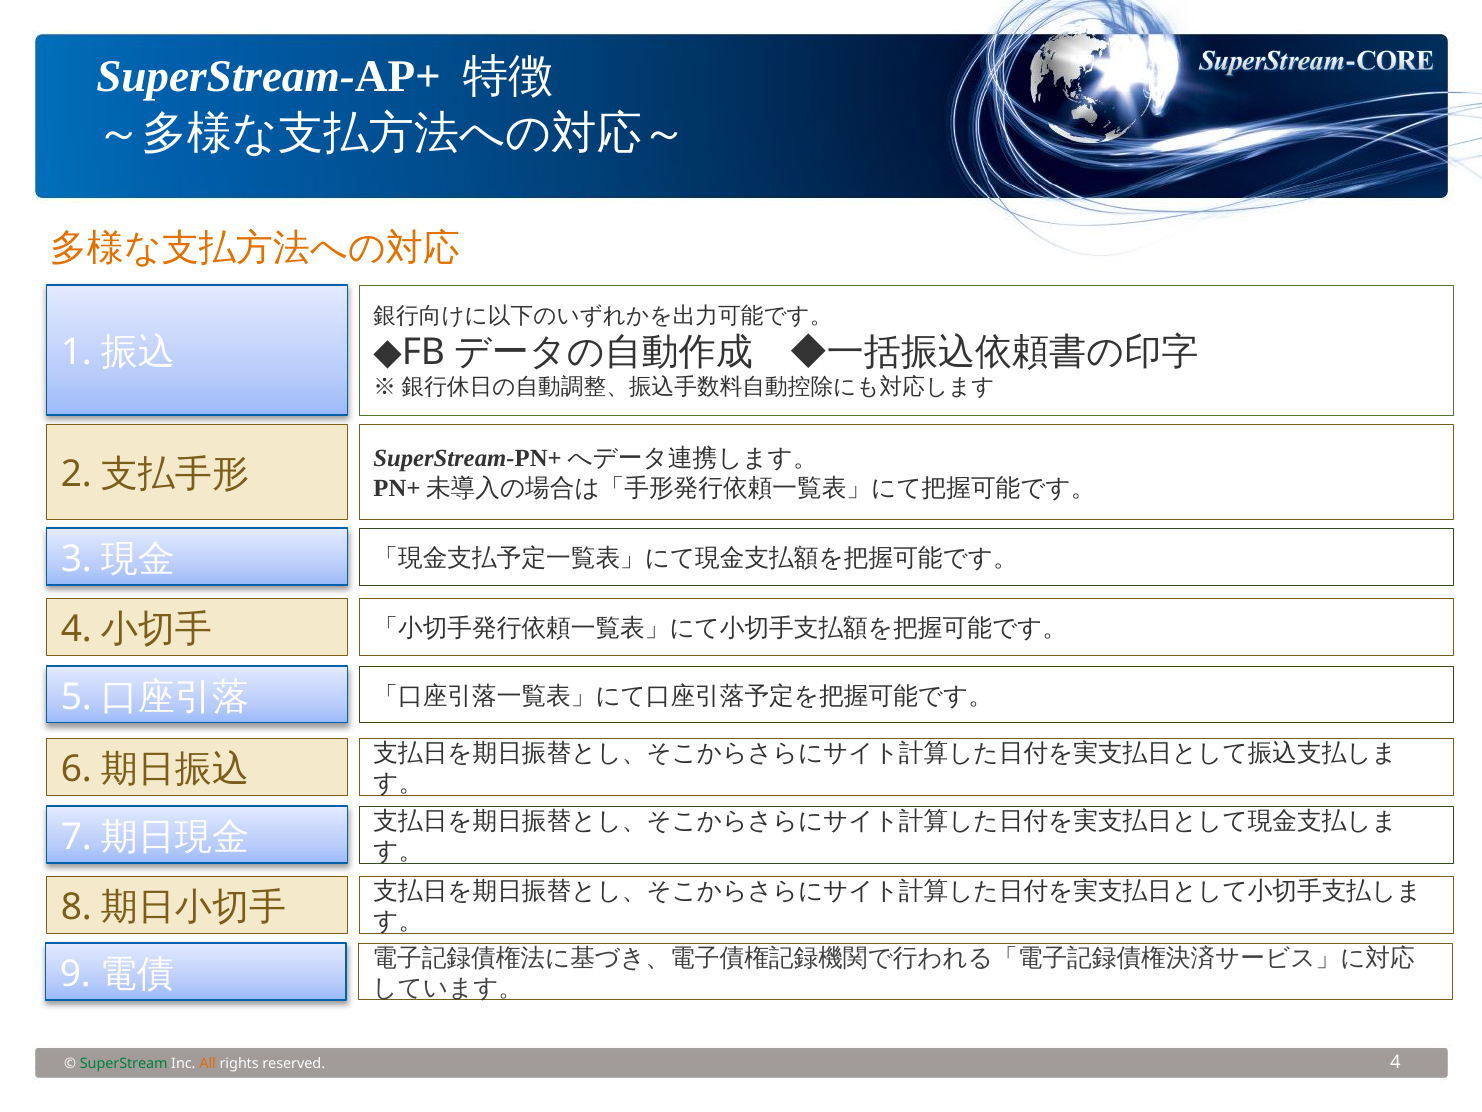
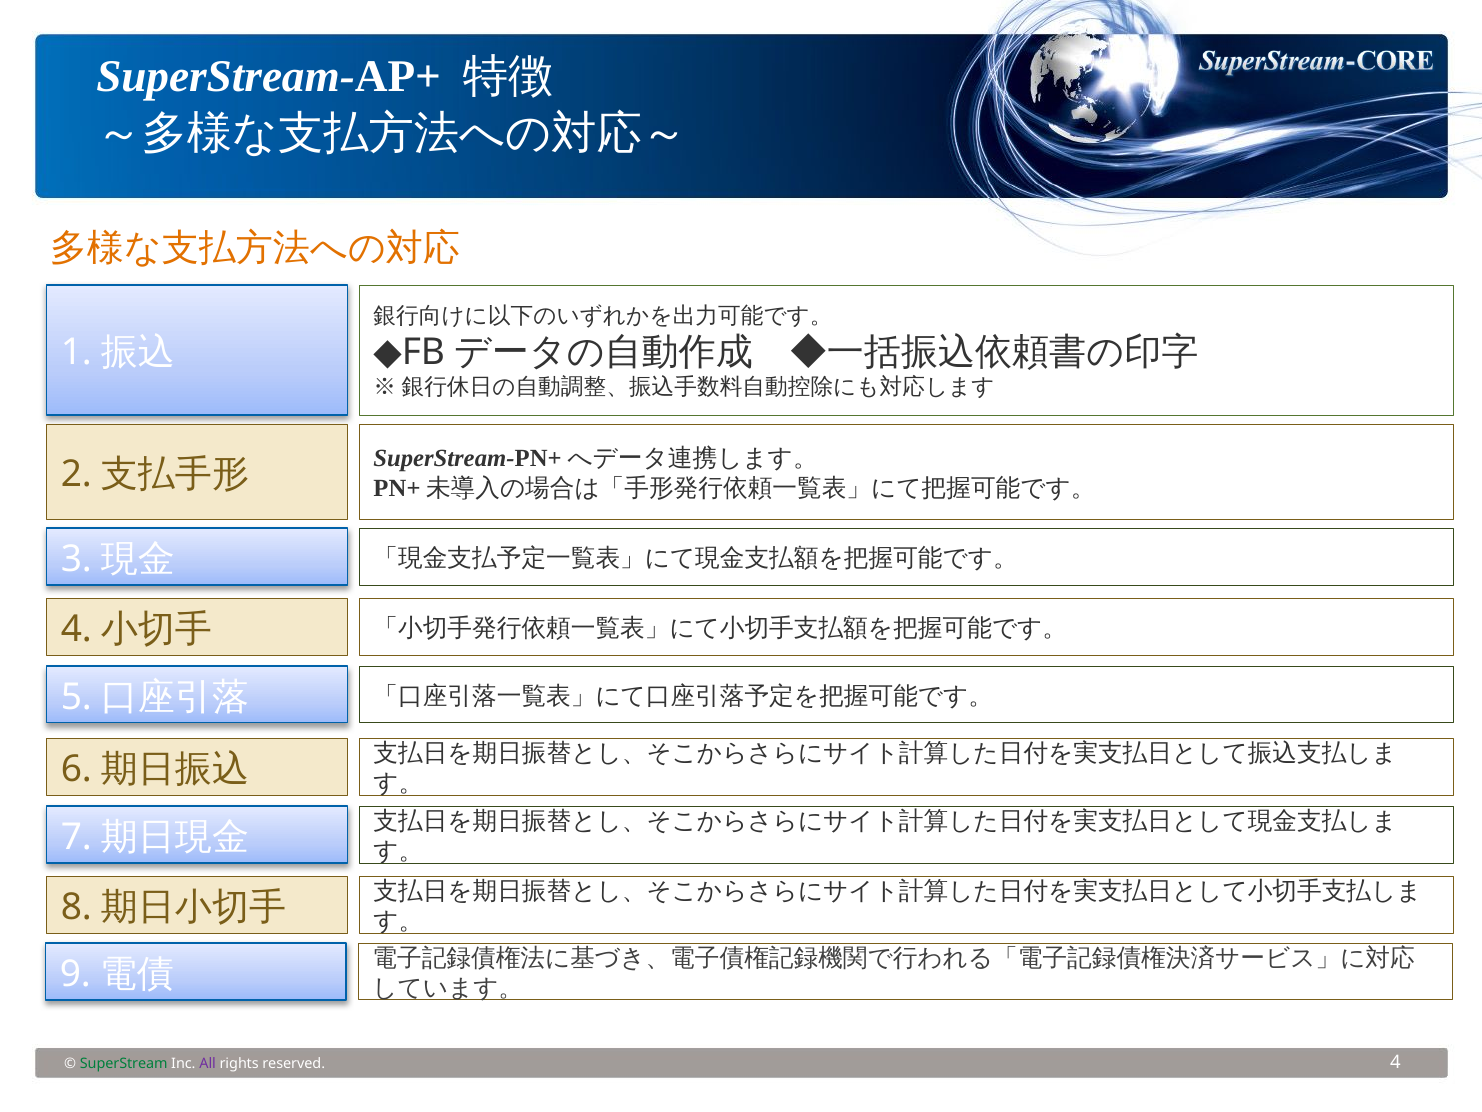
All colour: orange -> purple (208, 1064)
